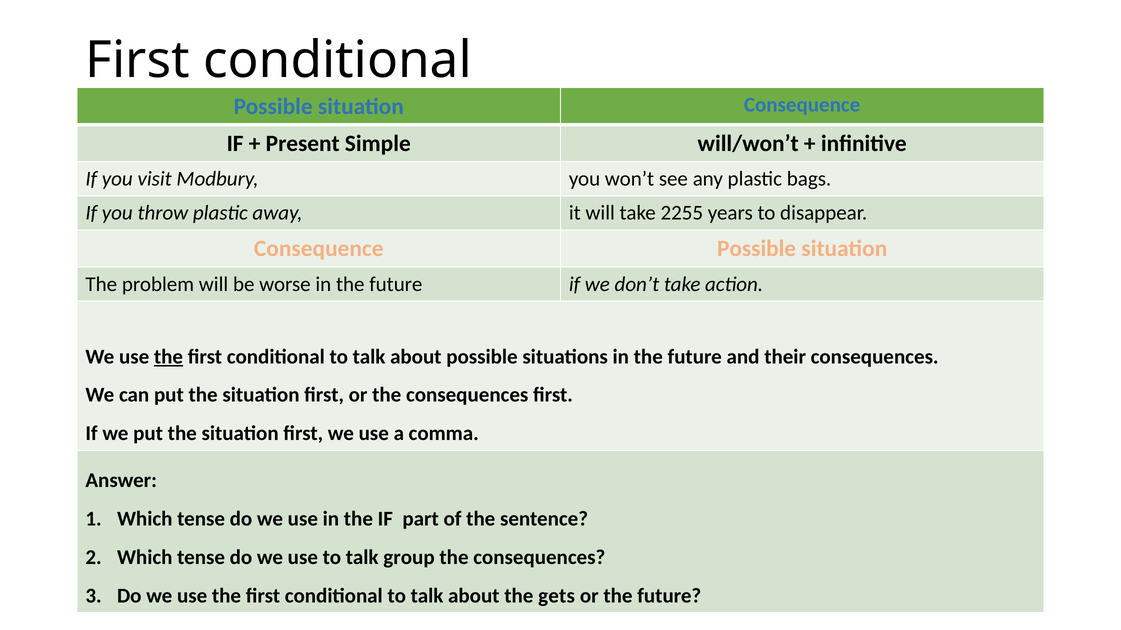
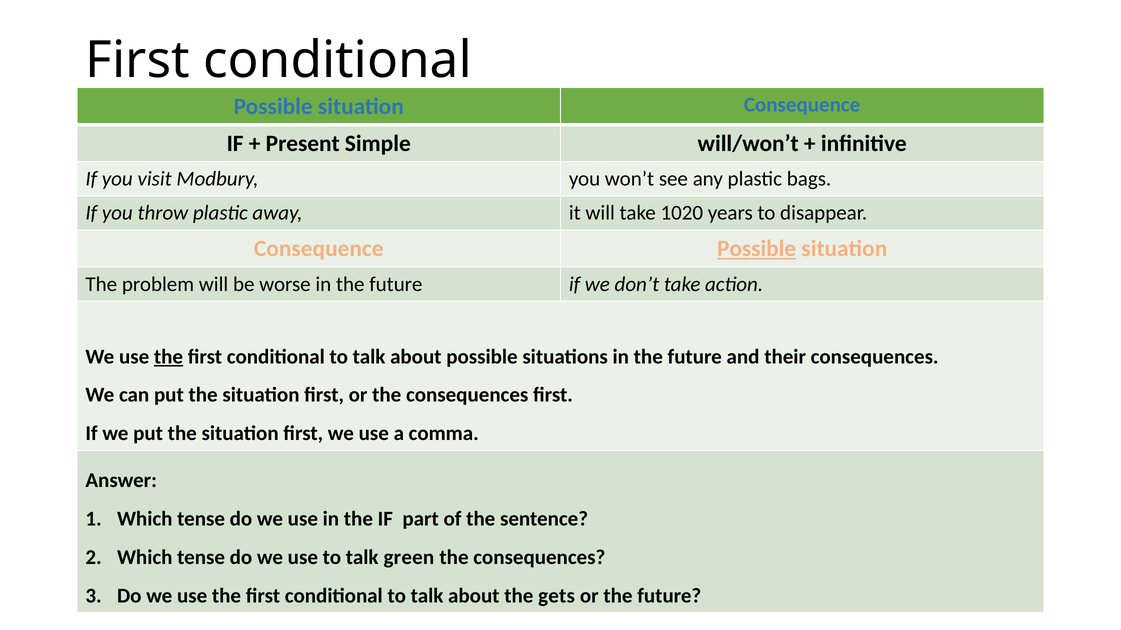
2255: 2255 -> 1020 (682, 213)
Possible underline: none -> present (757, 249)
group: group -> green (409, 558)
